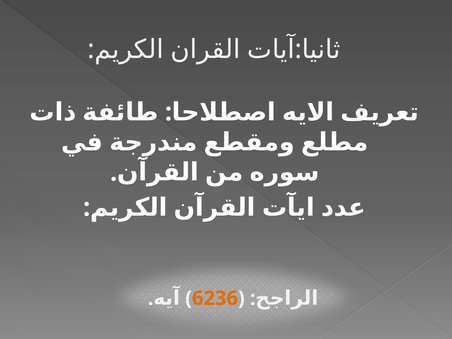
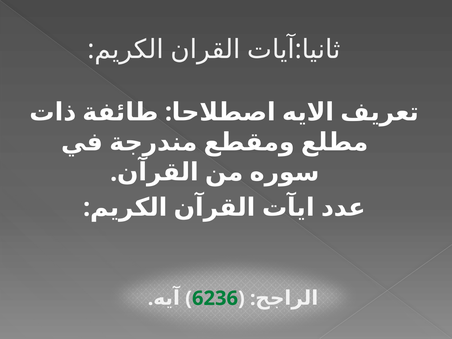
6236 colour: orange -> green (215, 298)
